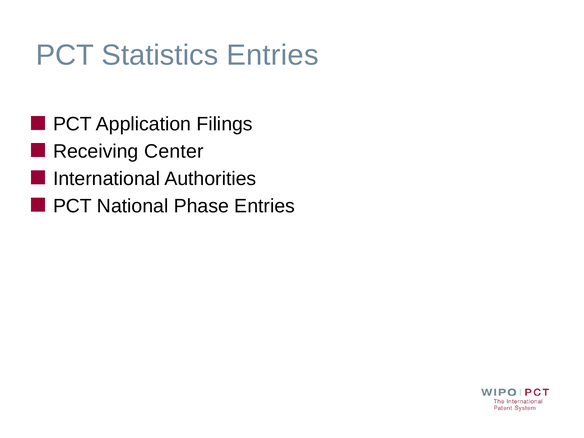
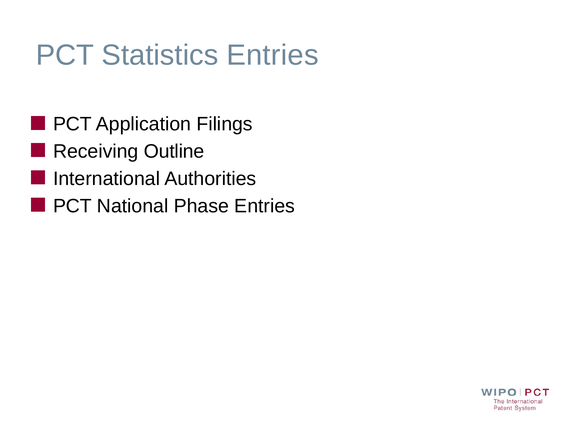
Center: Center -> Outline (174, 151)
